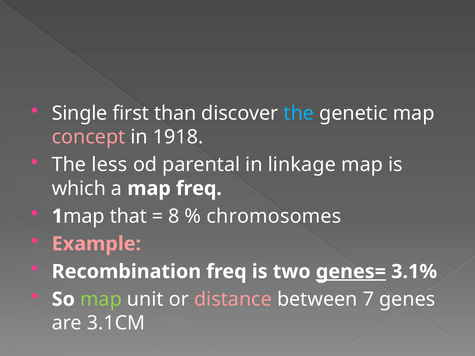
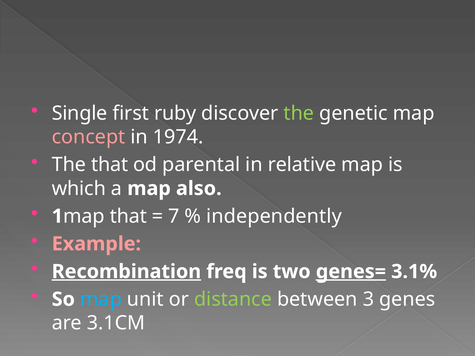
than: than -> ruby (175, 113)
the colour: light blue -> light green (299, 113)
1918: 1918 -> 1974 (178, 137)
The less: less -> that (110, 165)
linkage: linkage -> relative (302, 165)
map freq: freq -> also (199, 189)
8: 8 -> 7 (174, 216)
chromosomes: chromosomes -> independently (274, 216)
Recombination underline: none -> present (126, 272)
map colour: light green -> light blue (101, 299)
distance colour: pink -> light green (233, 299)
7: 7 -> 3 (368, 299)
